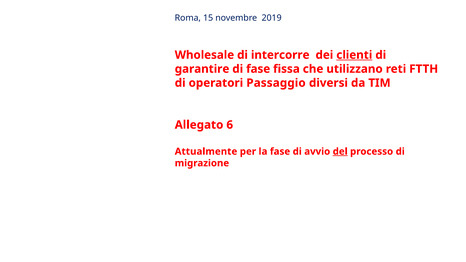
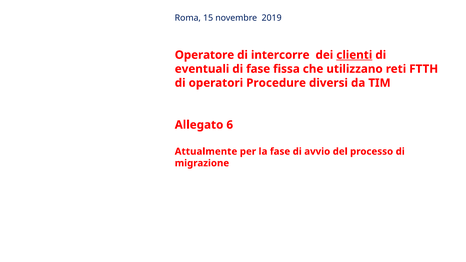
Wholesale: Wholesale -> Operatore (204, 55)
garantire: garantire -> eventuali (202, 69)
Passaggio: Passaggio -> Procedure (276, 83)
del underline: present -> none (340, 152)
